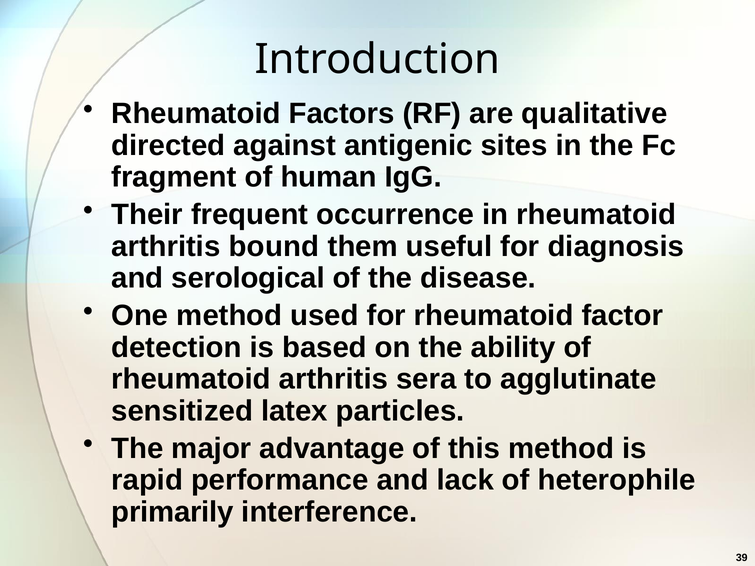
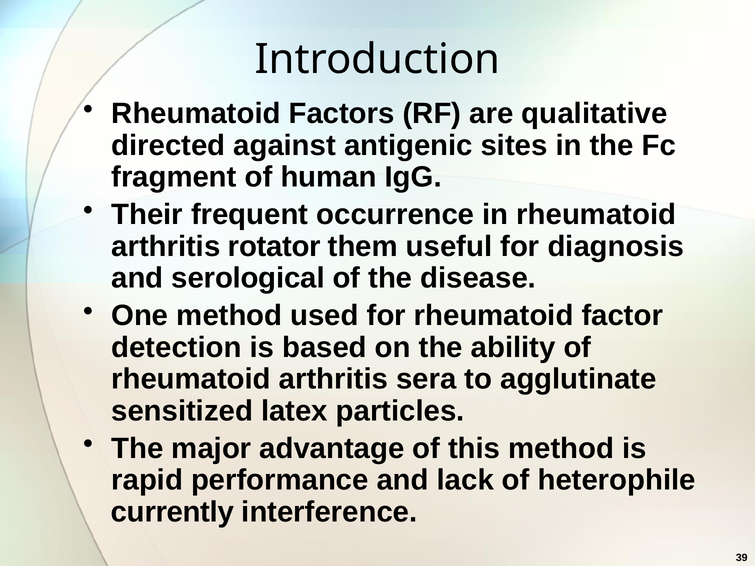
bound: bound -> rotator (274, 247)
primarily: primarily -> currently (173, 512)
